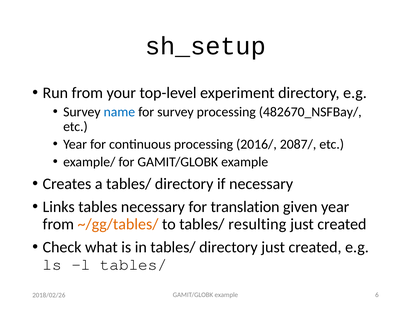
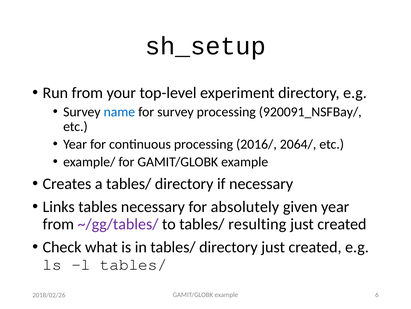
482670_NSFBay/: 482670_NSFBay/ -> 920091_NSFBay/ (310, 112)
2087/: 2087/ -> 2064/ (298, 144)
translation: translation -> absolutely (245, 206)
~/gg/tables/ colour: orange -> purple (118, 224)
